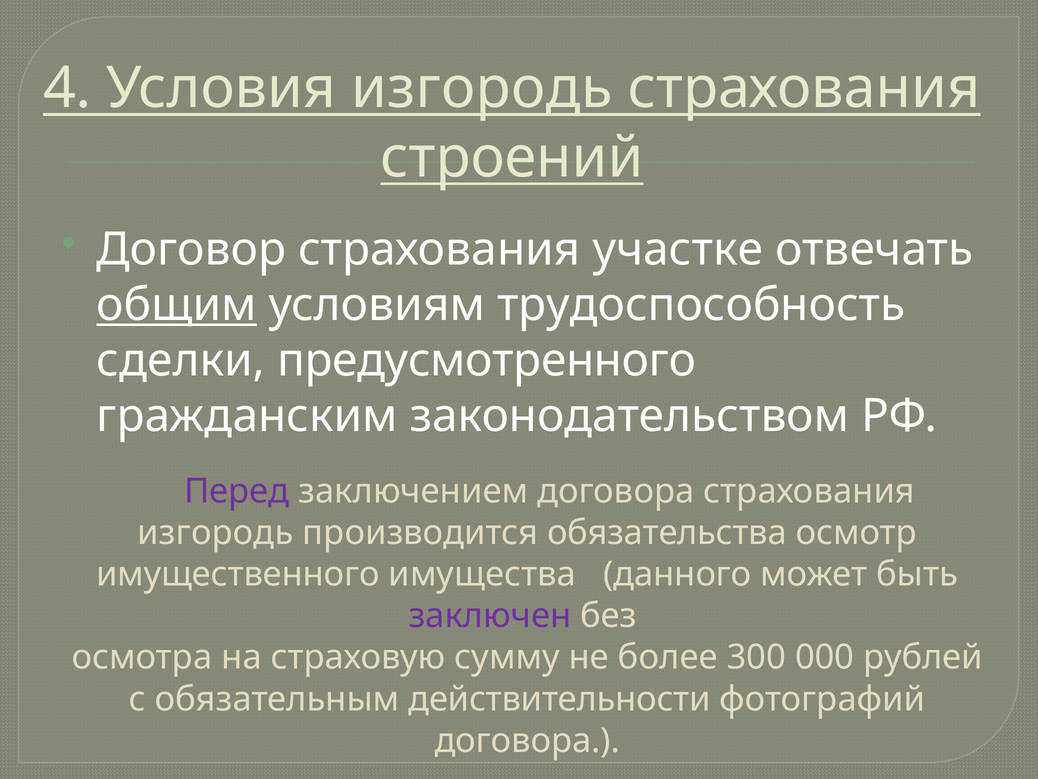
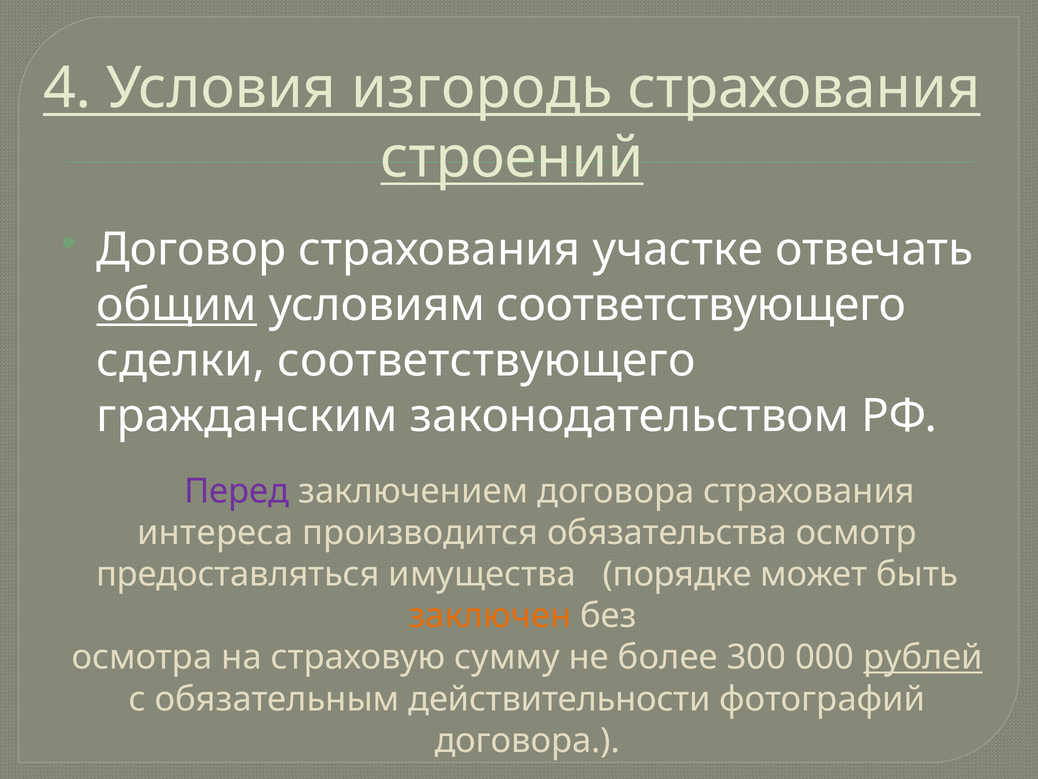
условиям трудоспособность: трудоспособность -> соответствующего (701, 305)
сделки предусмотренного: предусмотренного -> соответствующего (486, 360)
изгородь: изгородь -> интереса (215, 533)
имущественного: имущественного -> предоставляться (238, 574)
данного: данного -> порядке (677, 574)
заключен colour: purple -> orange (490, 616)
рублей underline: none -> present (923, 657)
